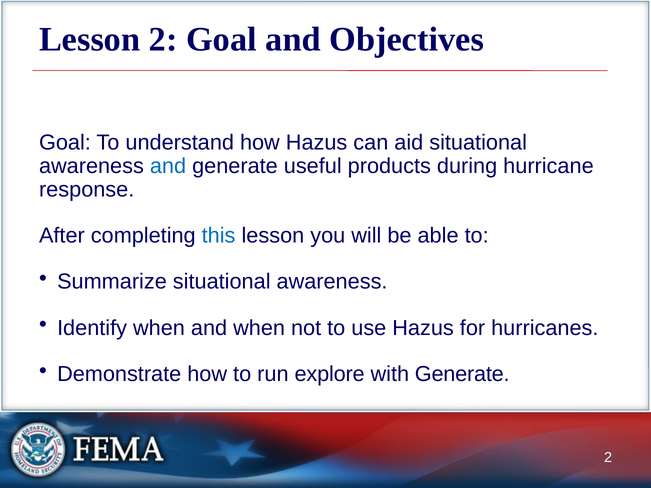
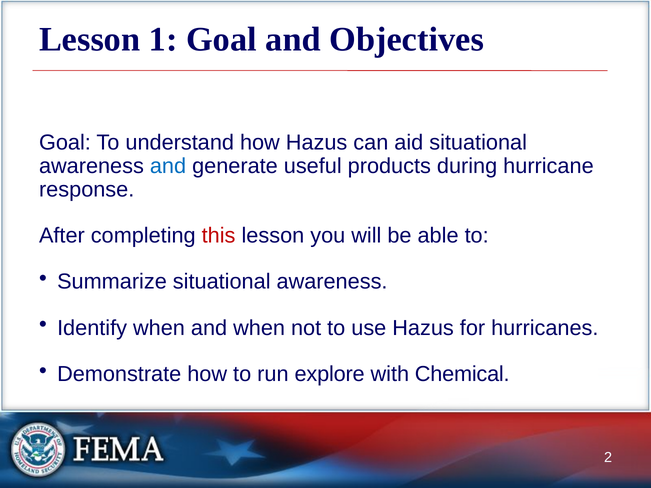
Lesson 2: 2 -> 1 (163, 39)
this colour: blue -> red (219, 236)
with Generate: Generate -> Chemical (462, 374)
